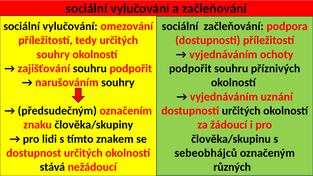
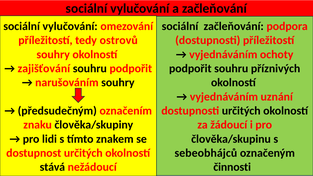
tedy určitých: určitých -> ostrovů (119, 40)
různých: různých -> činnosti (232, 167)
